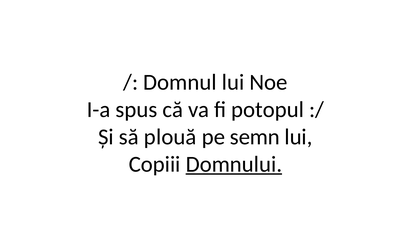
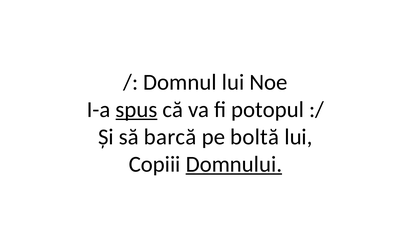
spus underline: none -> present (136, 110)
plouă: plouă -> barcă (170, 137)
semn: semn -> boltă (255, 137)
